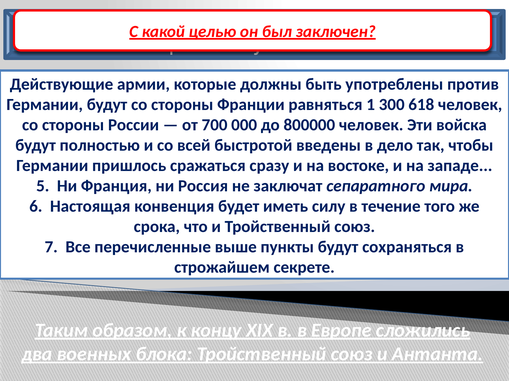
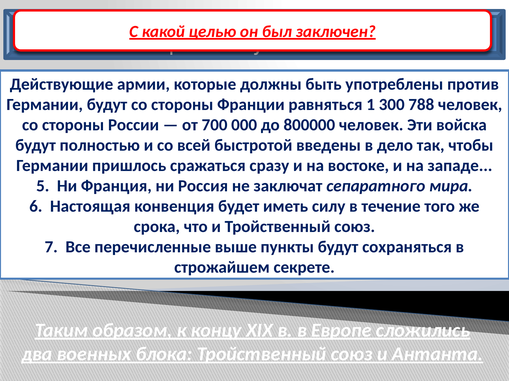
618: 618 -> 788 (421, 105)
